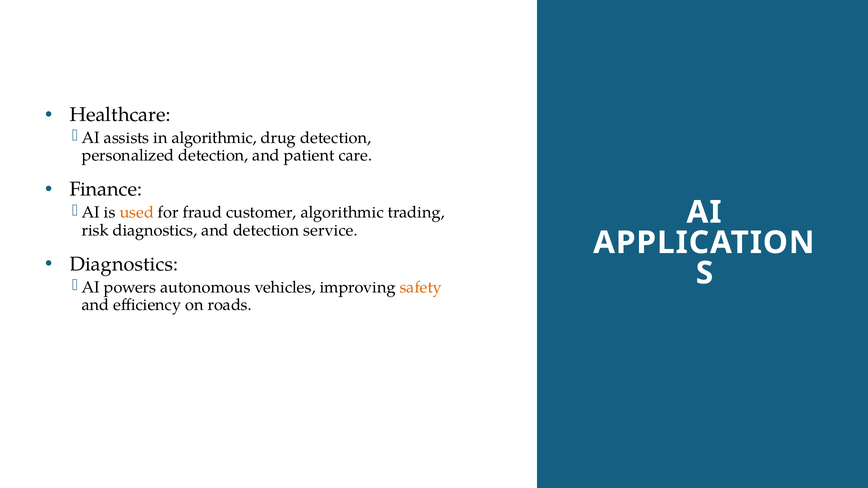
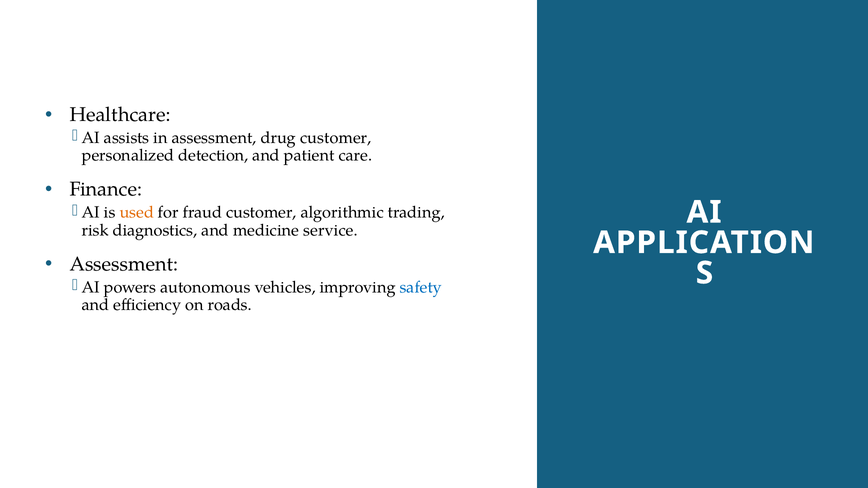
in algorithmic: algorithmic -> assessment (214, 138)
drug detection: detection -> customer (336, 138)
and detection: detection -> medicine (266, 230)
Diagnostics: Diagnostics -> Assessment (124, 264)
safety colour: orange -> blue (421, 287)
